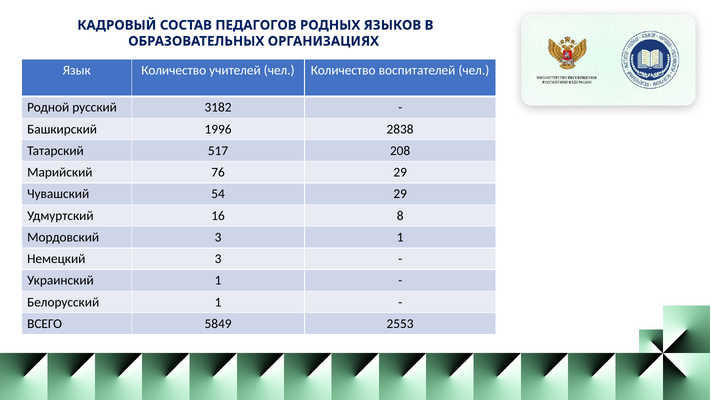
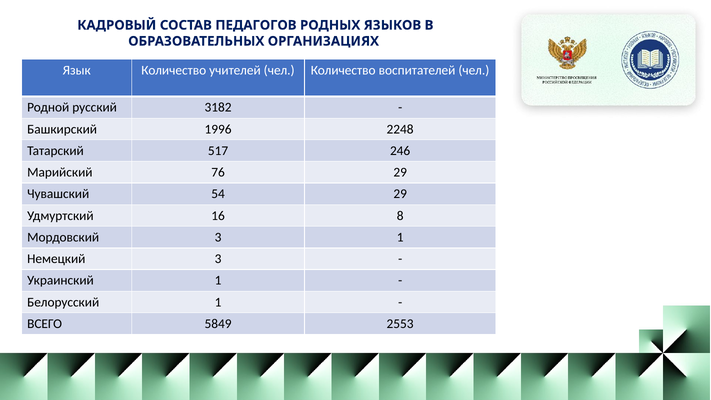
2838: 2838 -> 2248 (400, 129)
208: 208 -> 246 (400, 151)
